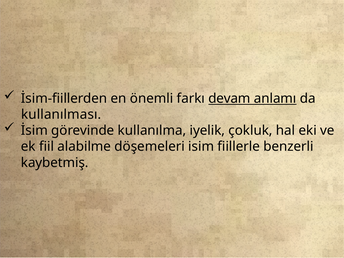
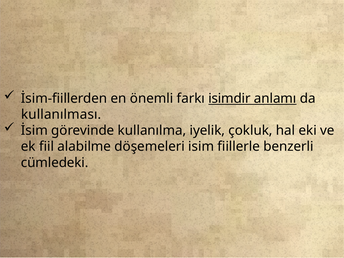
devam: devam -> isimdir (229, 98)
kaybetmiş: kaybetmiş -> cümledeki (55, 163)
